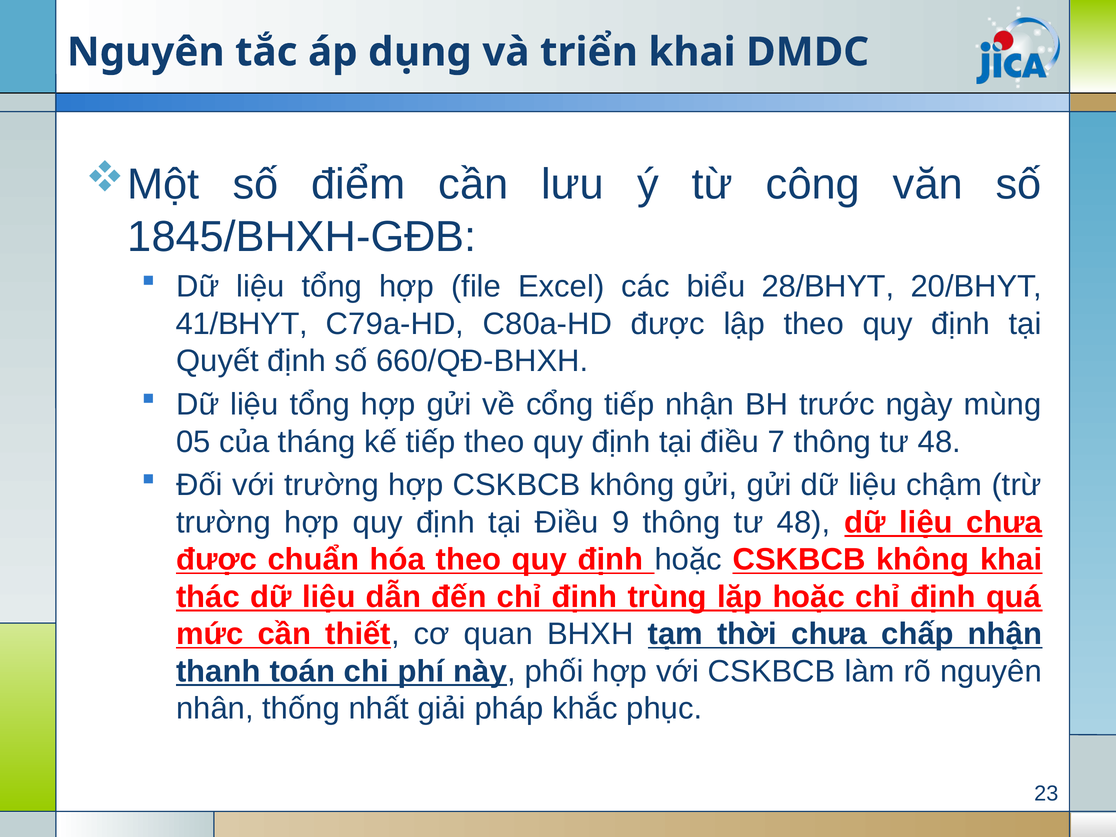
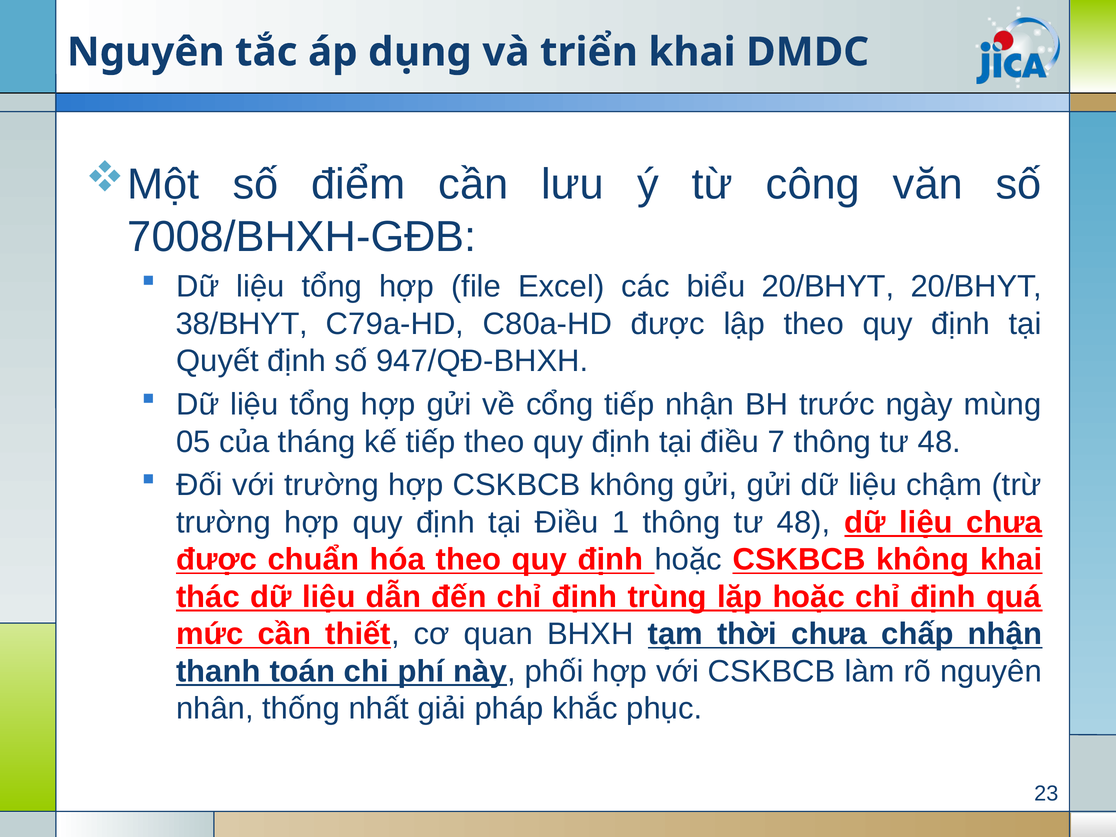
1845/BHXH-GĐB: 1845/BHXH-GĐB -> 7008/BHXH-GĐB (302, 237)
biểu 28/BHYT: 28/BHYT -> 20/BHYT (828, 287)
41/BHYT: 41/BHYT -> 38/BHYT (242, 324)
660/QĐ-BHXH: 660/QĐ-BHXH -> 947/QĐ-BHXH (482, 361)
9: 9 -> 1 (621, 522)
